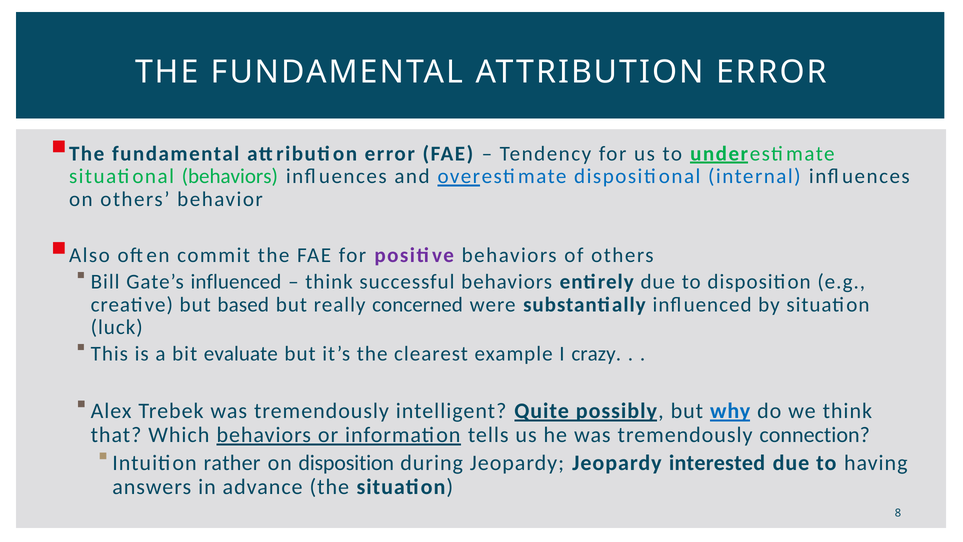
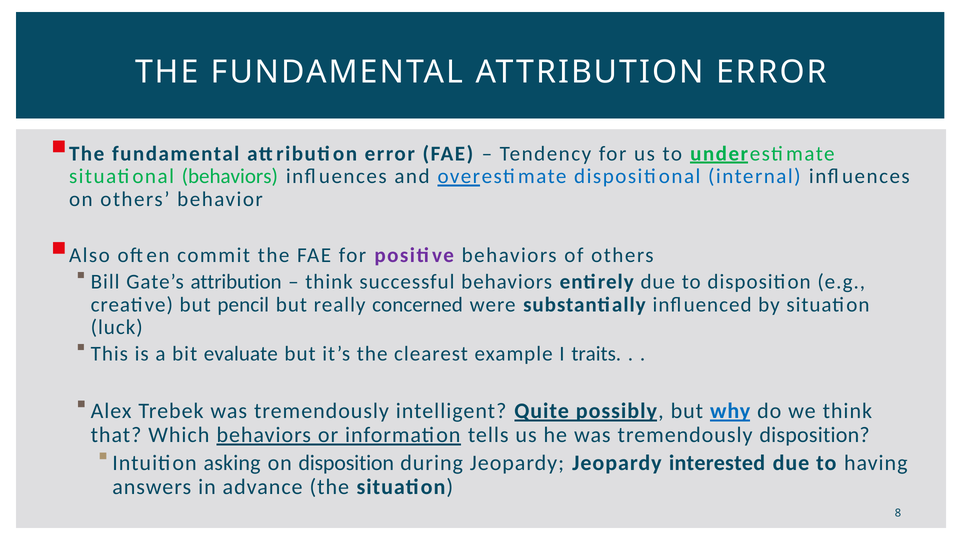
Gate’s influenced: influenced -> attribution (236, 282)
based: based -> pencil (243, 304)
crazy: crazy -> traits (596, 354)
tremendously connection: connection -> disposition (815, 435)
rather: rather -> asking (232, 463)
